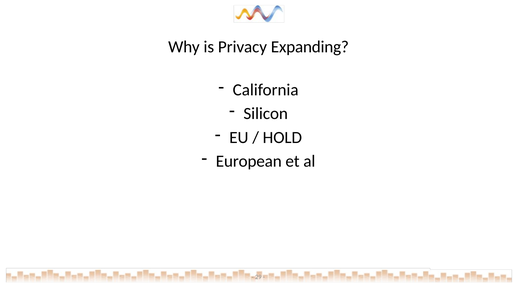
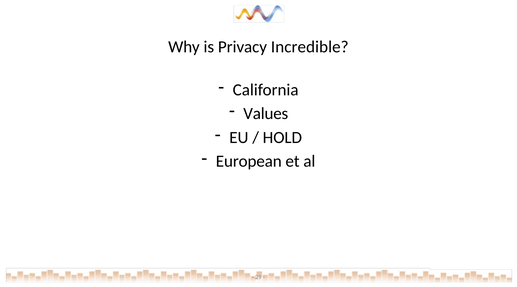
Expanding: Expanding -> Incredible (310, 47)
Silicon: Silicon -> Values (266, 114)
